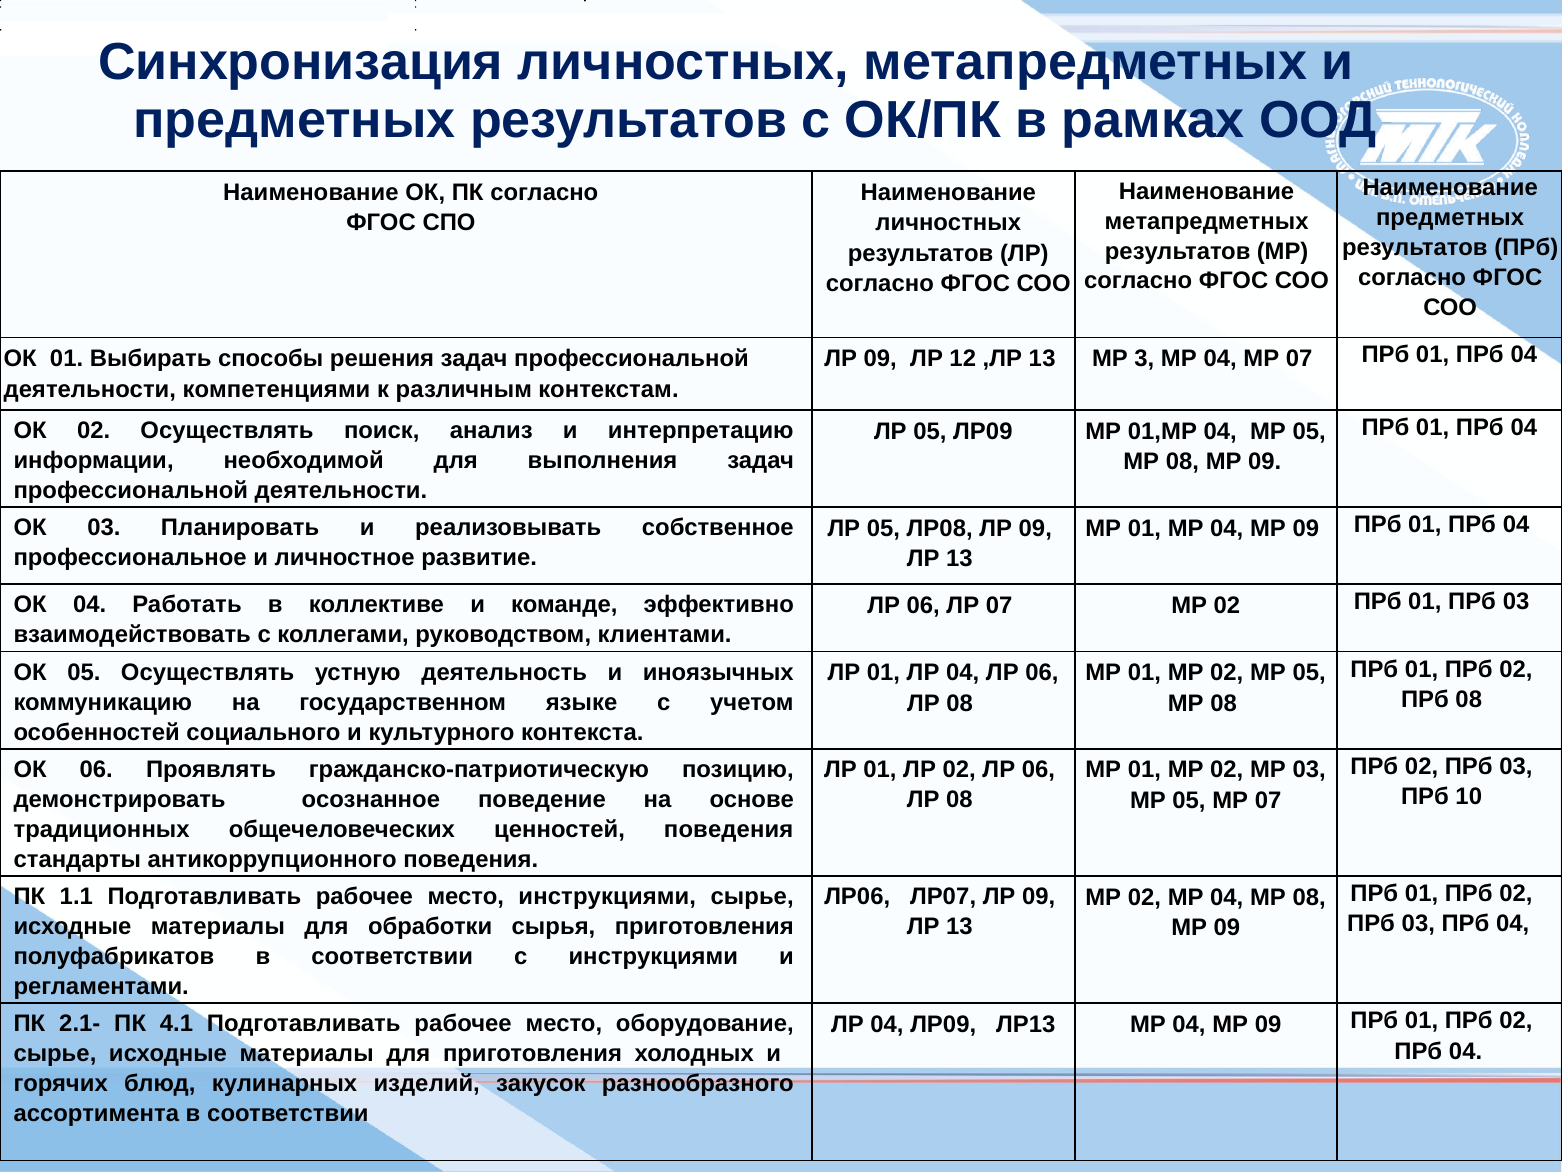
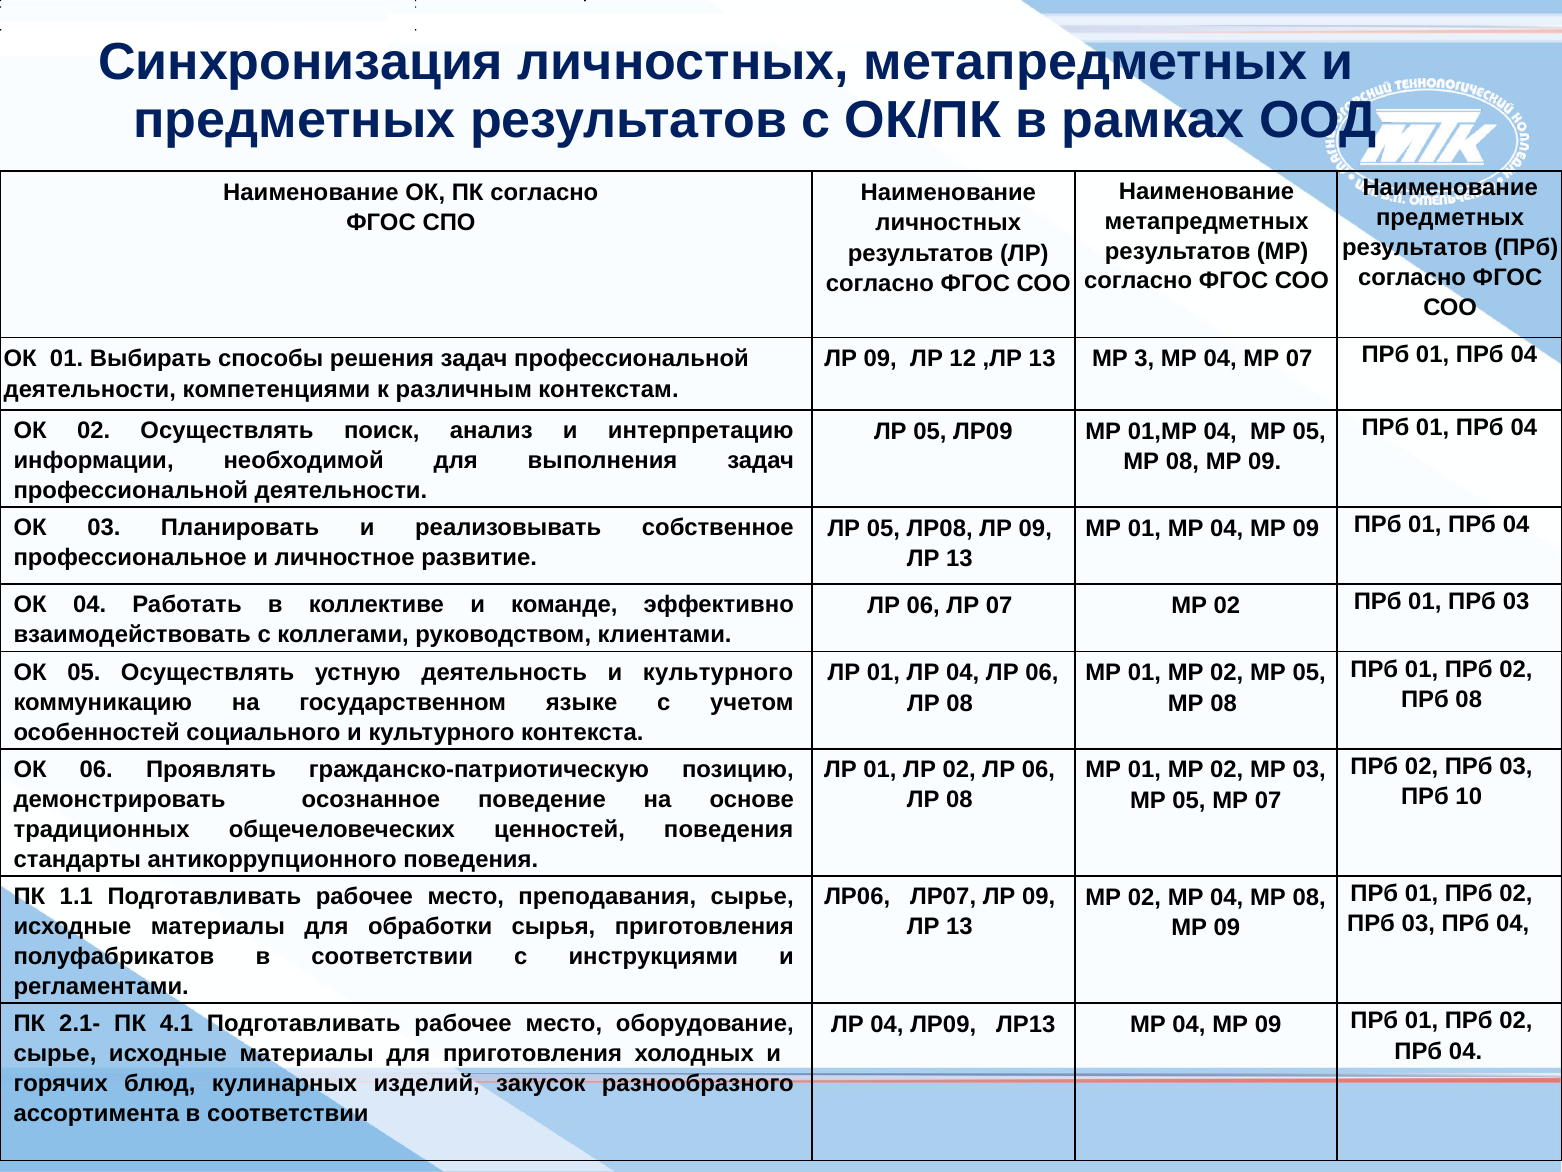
деятельность и иноязычных: иноязычных -> культурного (718, 672)
место инструкциями: инструкциями -> преподавания (607, 896)
